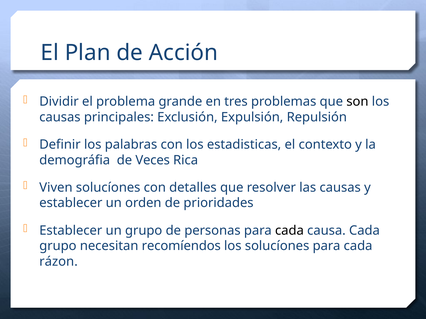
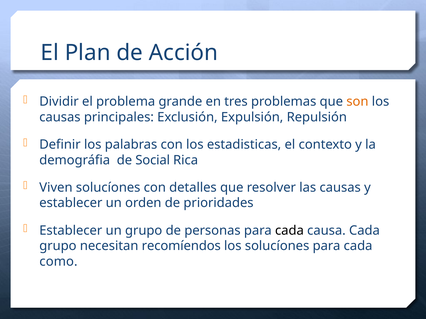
son colour: black -> orange (357, 102)
Veces: Veces -> Social (153, 160)
rázon: rázon -> como (58, 262)
